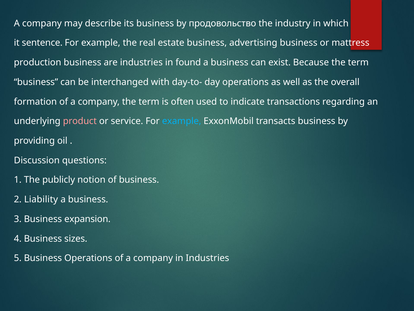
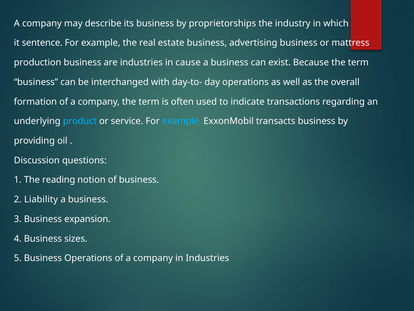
продовольство: продовольство -> proprietorships (222, 23)
found: found -> cause (188, 62)
product colour: pink -> light blue (80, 121)
publicly: publicly -> reading (59, 180)
